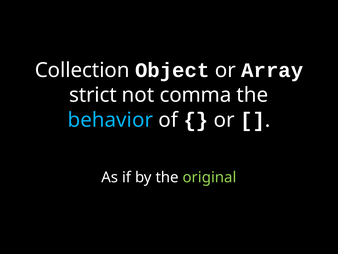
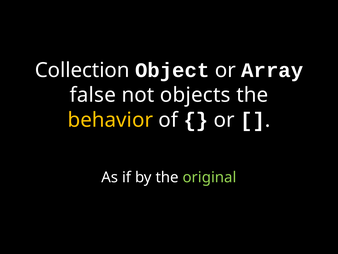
strict: strict -> false (93, 95)
comma: comma -> objects (195, 95)
behavior colour: light blue -> yellow (110, 120)
